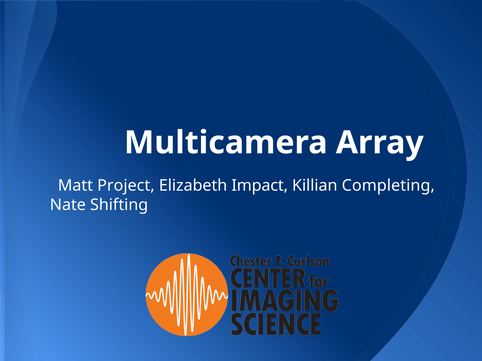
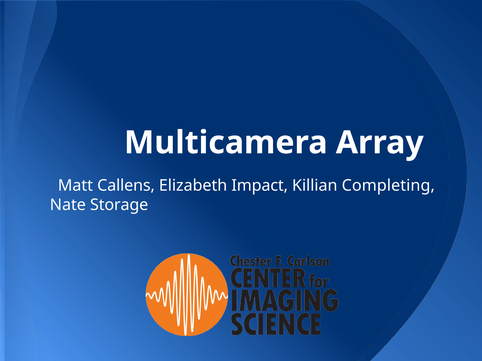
Project: Project -> Callens (126, 186)
Shifting: Shifting -> Storage (119, 205)
